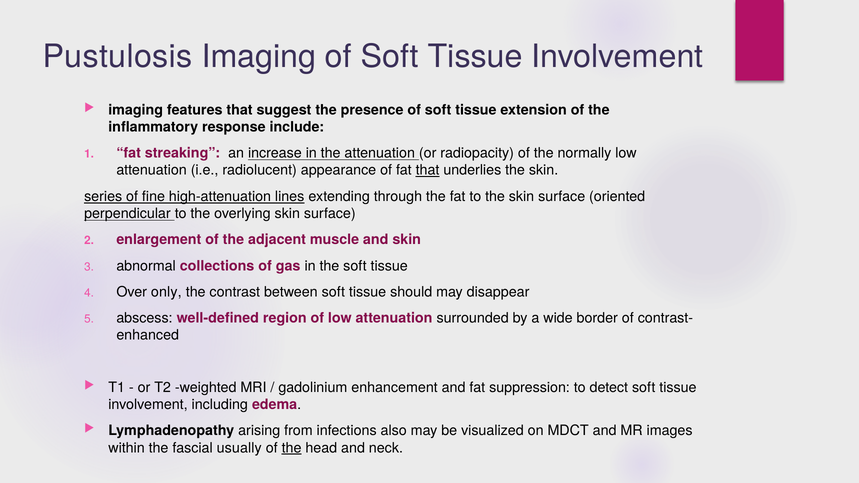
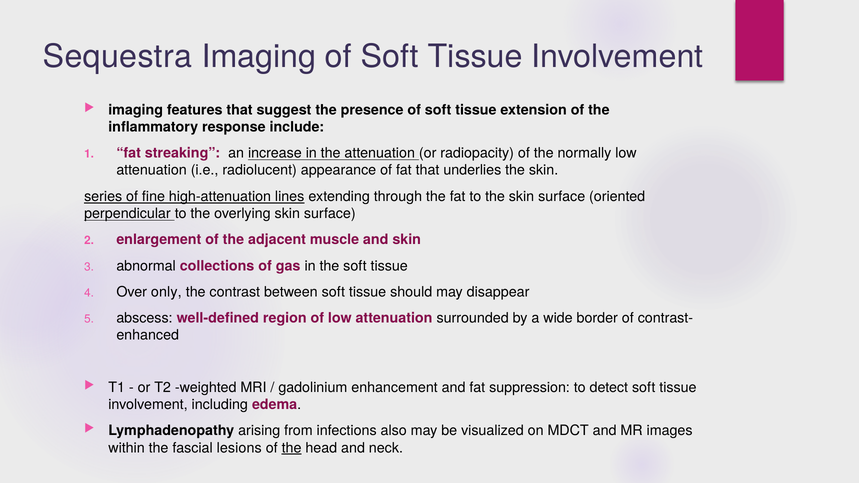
Pustulosis: Pustulosis -> Sequestra (117, 57)
that underline: present -> none (428, 170)
usually: usually -> lesions (239, 448)
